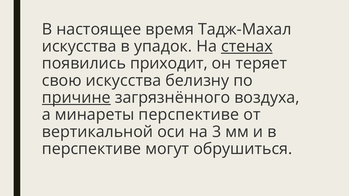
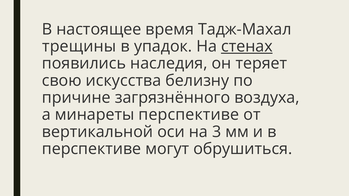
искусства: искусства -> трещины (79, 46)
приходит: приходит -> наследия (169, 64)
причине underline: present -> none (76, 98)
